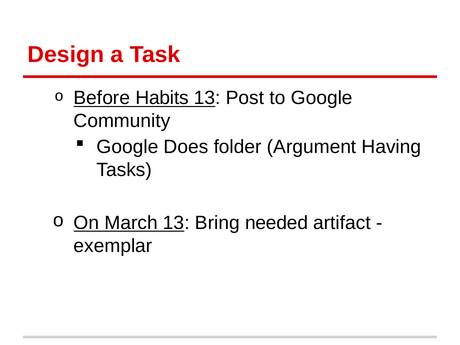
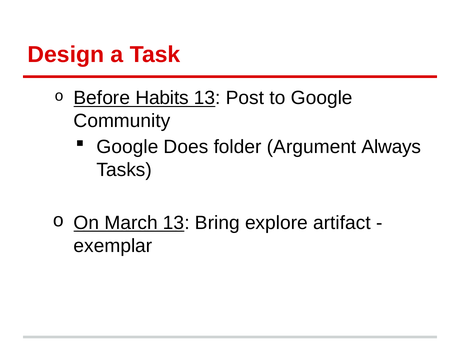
Having: Having -> Always (391, 147)
needed: needed -> explore (276, 223)
